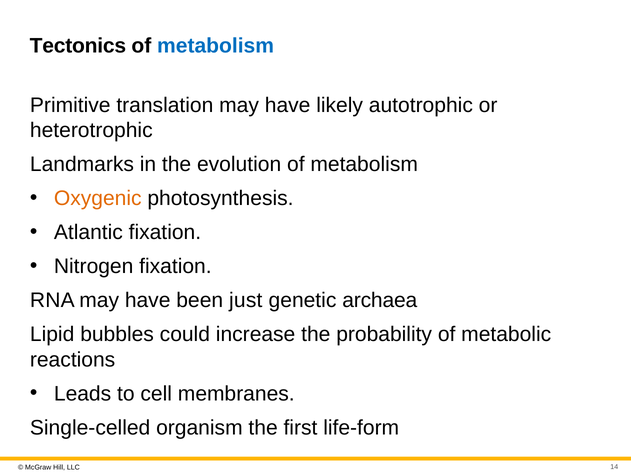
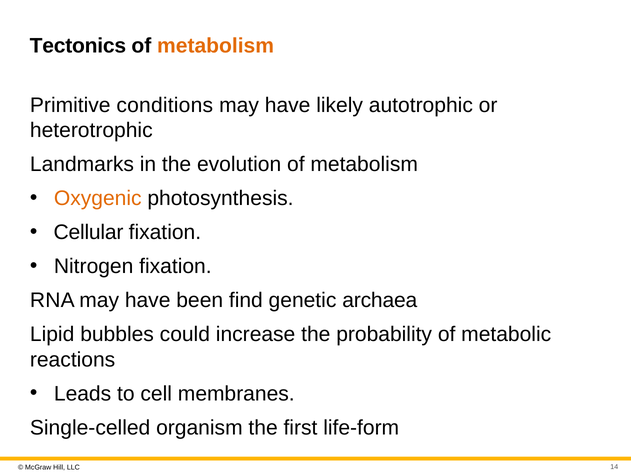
metabolism colour: blue -> orange (216, 46)
translation: translation -> conditions (165, 105)
Atlantic: Atlantic -> Cellular (89, 233)
just: just -> find (246, 301)
